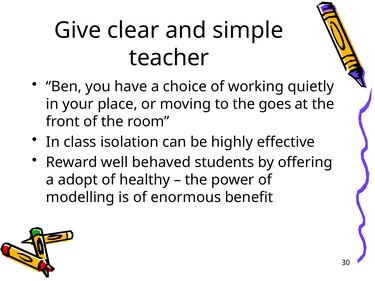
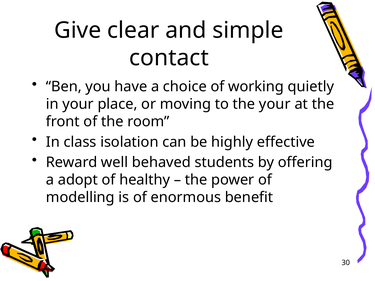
teacher: teacher -> contact (169, 58)
the goes: goes -> your (275, 104)
